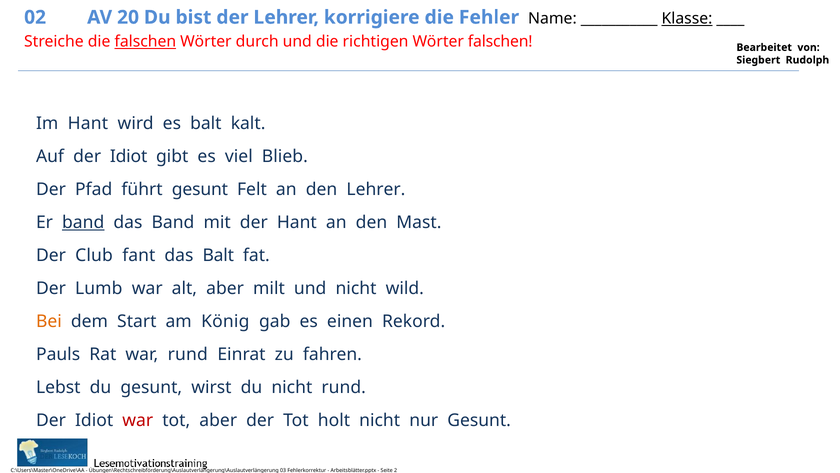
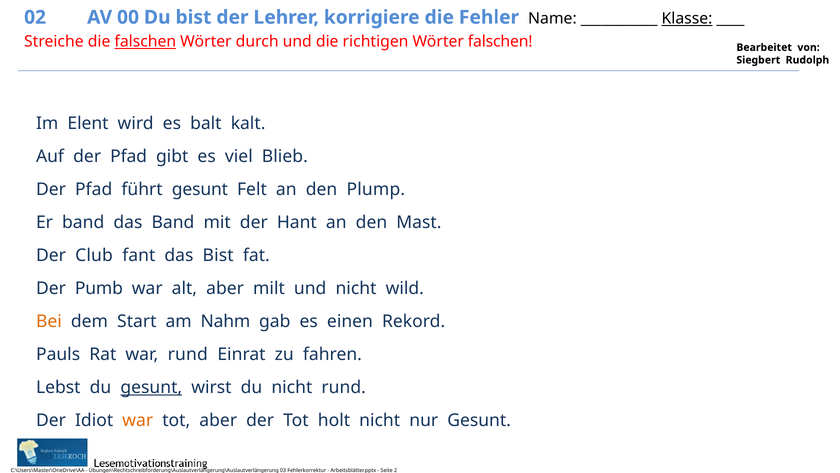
20: 20 -> 00 (128, 17)
Im Hant: Hant -> Elent (88, 123)
Auf der Idiot: Idiot -> Pfad (129, 156)
den Lehrer: Lehrer -> Plump (376, 189)
band underline: present -> none (83, 222)
das Balt: Balt -> Bist (218, 255)
Lumb: Lumb -> Pumb (99, 288)
König: König -> Nahm (225, 321)
gesunt underline: none -> present (151, 387)
war colour: red -> orange (138, 420)
